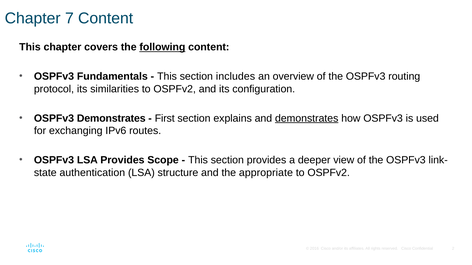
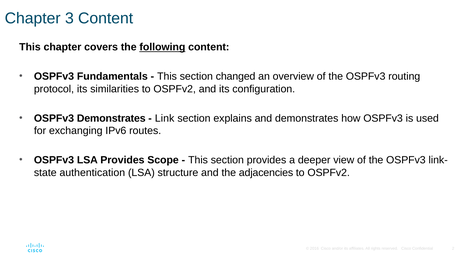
7: 7 -> 3 (69, 18)
includes: includes -> changed (236, 77)
First: First -> Link (165, 118)
demonstrates underline: present -> none (307, 118)
appropriate: appropriate -> adjacencies (266, 173)
